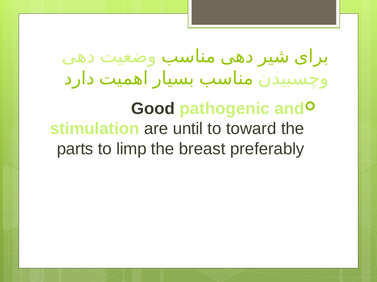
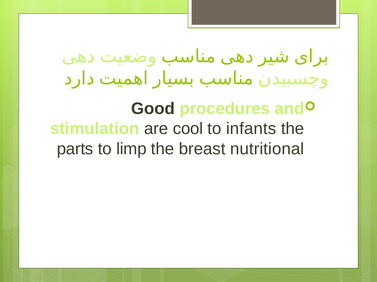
pathogenic: pathogenic -> procedures (225, 109)
until: until -> cool (188, 129)
toward: toward -> infants (251, 129)
preferably: preferably -> nutritional (267, 149)
